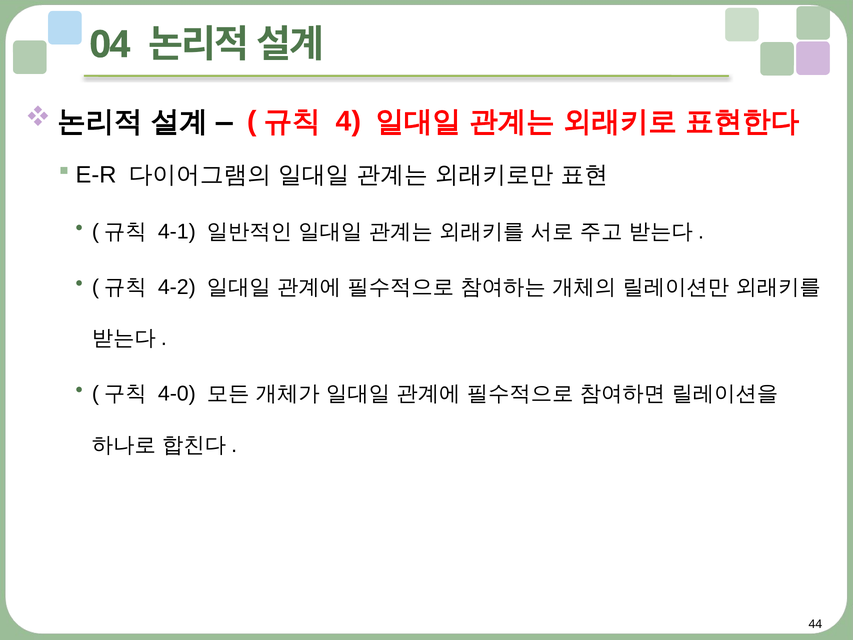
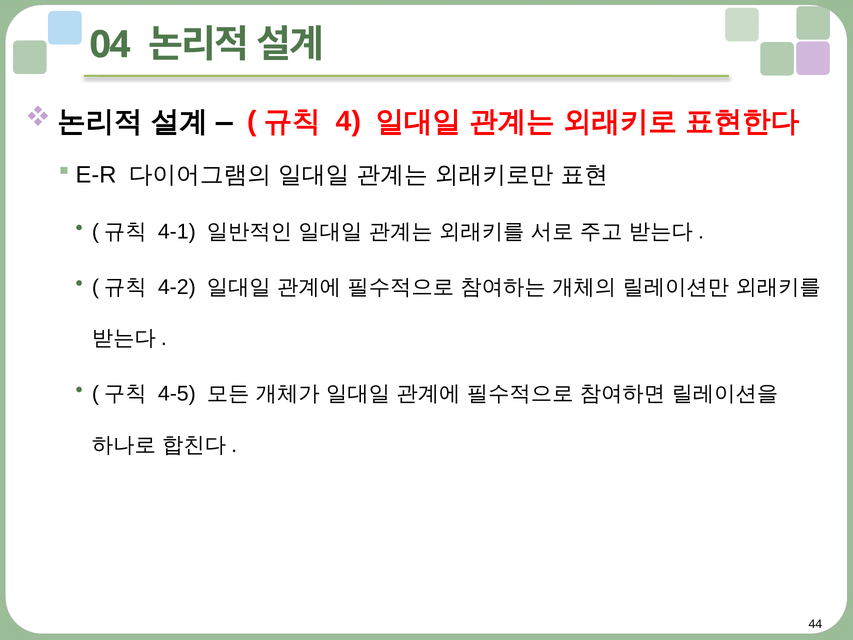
4-0: 4-0 -> 4-5 (177, 394)
